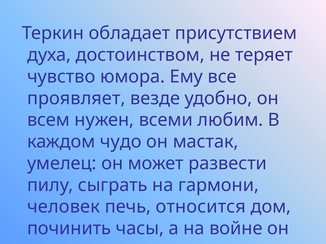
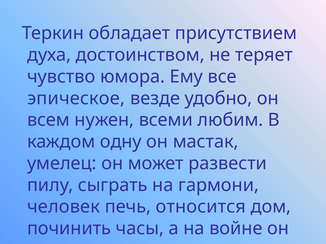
проявляет: проявляет -> эпическое (76, 99)
чудо: чудо -> одну (121, 142)
